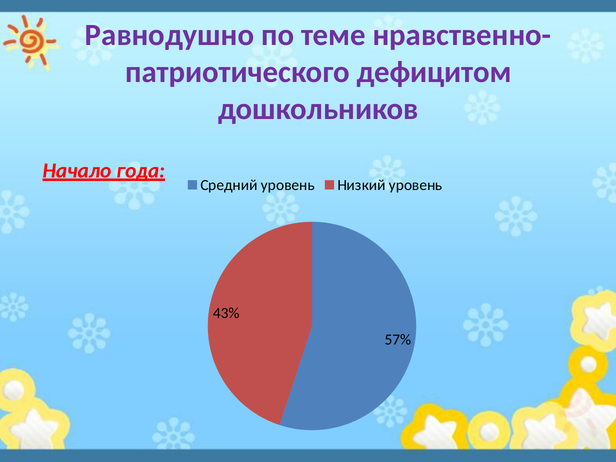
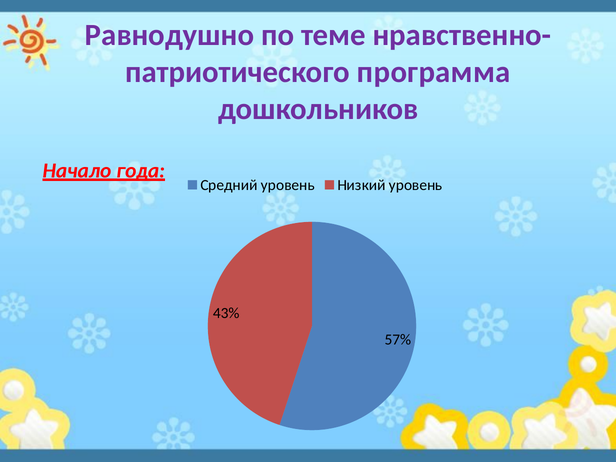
дефицитом: дефицитом -> программа (434, 72)
